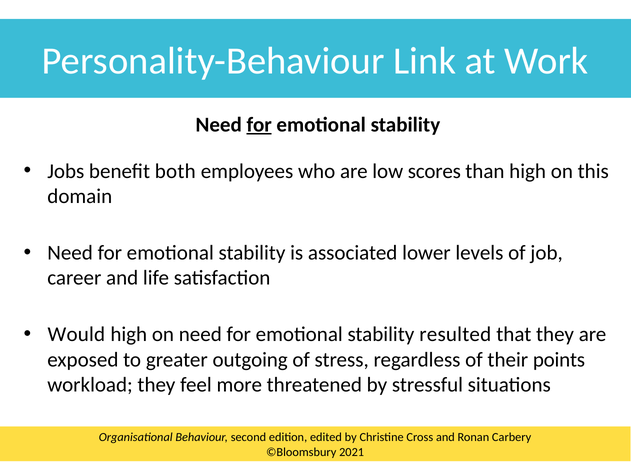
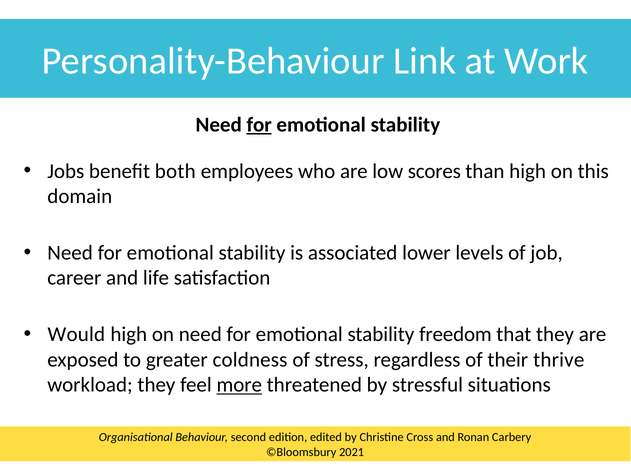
resulted: resulted -> freedom (455, 335)
outgoing: outgoing -> coldness (250, 360)
points: points -> thrive (559, 360)
more underline: none -> present (239, 385)
